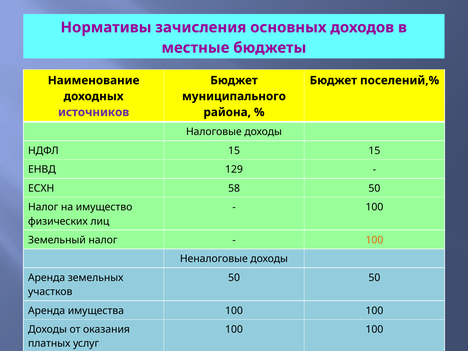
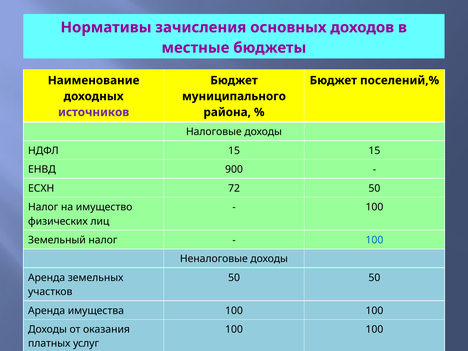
129: 129 -> 900 (234, 170)
58: 58 -> 72 (234, 188)
100 colour: orange -> blue (374, 240)
